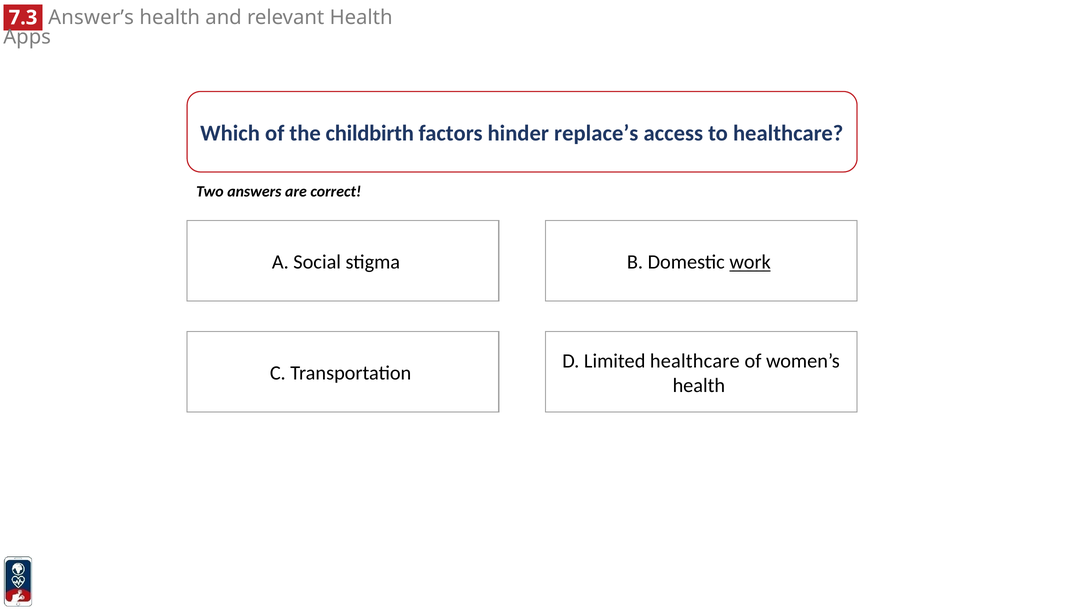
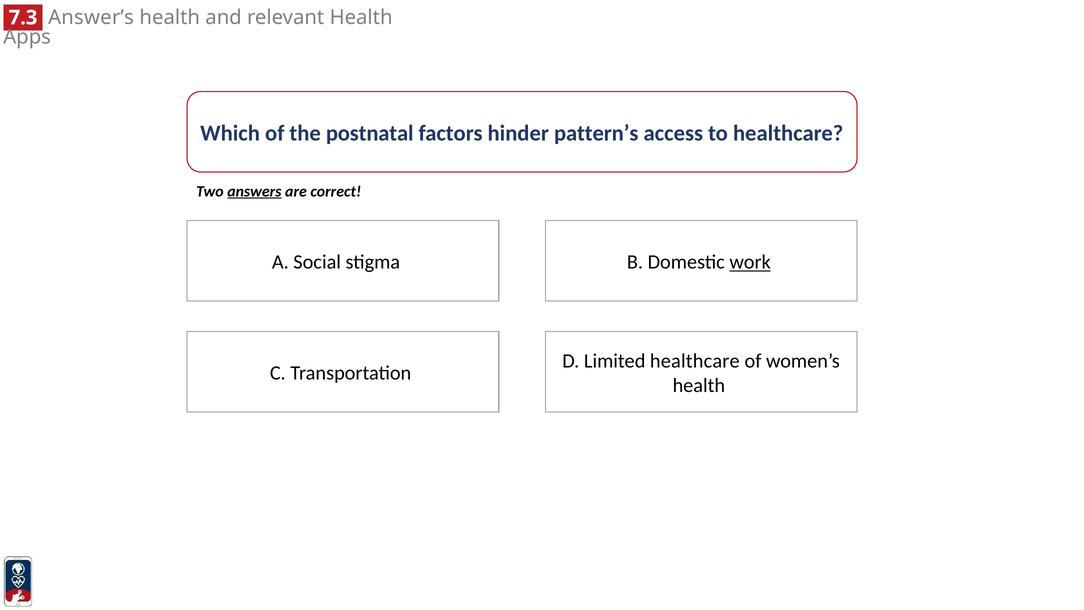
childbirth: childbirth -> postnatal (370, 133)
replace’s: replace’s -> pattern’s (596, 133)
answers underline: none -> present (254, 191)
